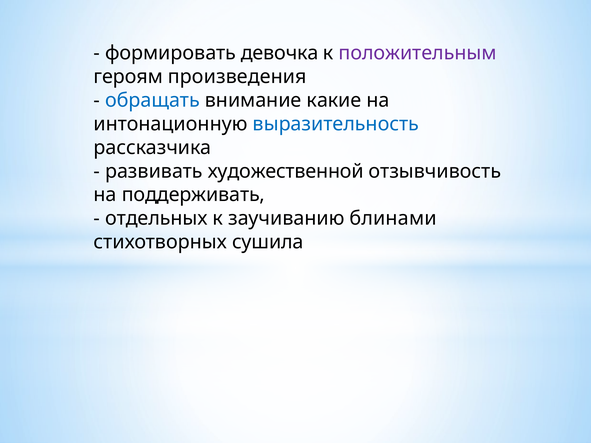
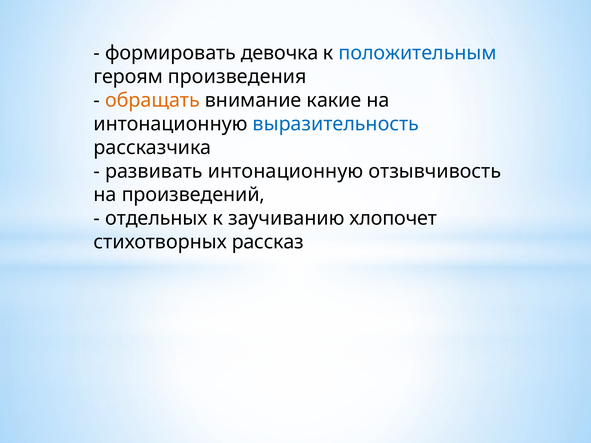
положительным colour: purple -> blue (418, 53)
обращать colour: blue -> orange (152, 100)
развивать художественной: художественной -> интонационную (286, 171)
поддерживать: поддерживать -> произведений (193, 195)
блинами: блинами -> хлопочет (393, 219)
сушила: сушила -> рассказ (268, 242)
